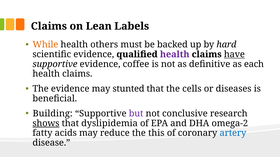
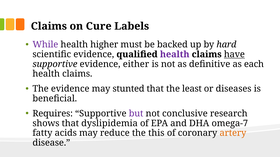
Lean: Lean -> Cure (99, 26)
While colour: orange -> purple (45, 45)
others: others -> higher (104, 45)
coffee: coffee -> either (136, 64)
cells: cells -> least (192, 89)
Building: Building -> Requires (53, 114)
shows underline: present -> none (46, 124)
omega-2: omega-2 -> omega-7 (230, 124)
artery colour: blue -> orange (233, 133)
